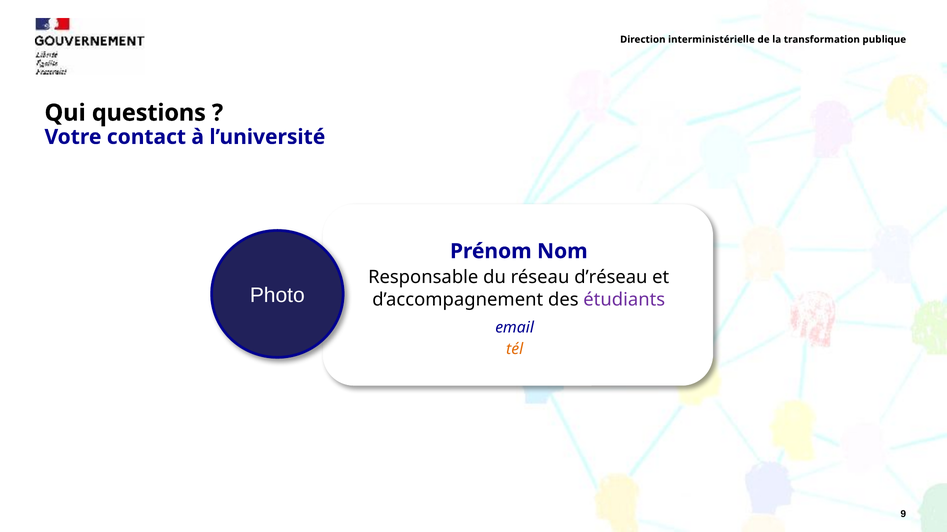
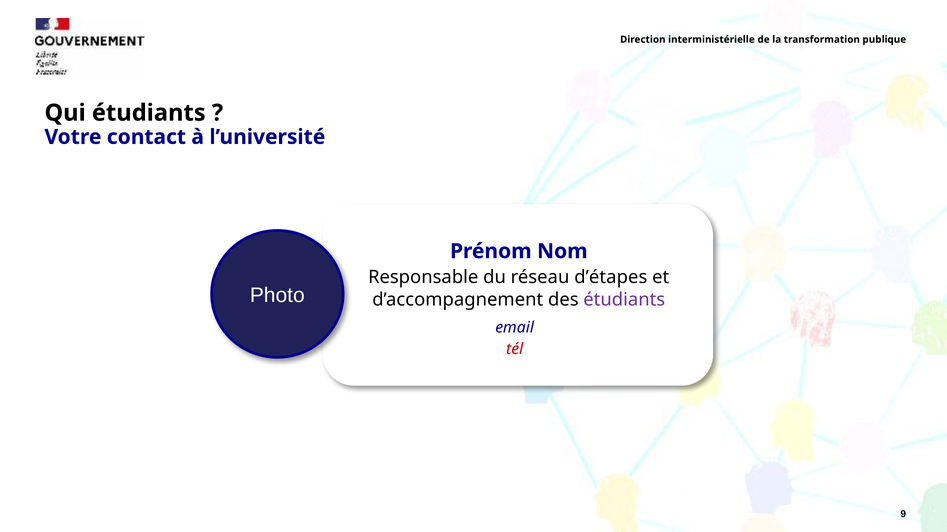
Qui questions: questions -> étudiants (149, 113)
d’réseau: d’réseau -> d’étapes (611, 278)
tél colour: orange -> red (515, 350)
